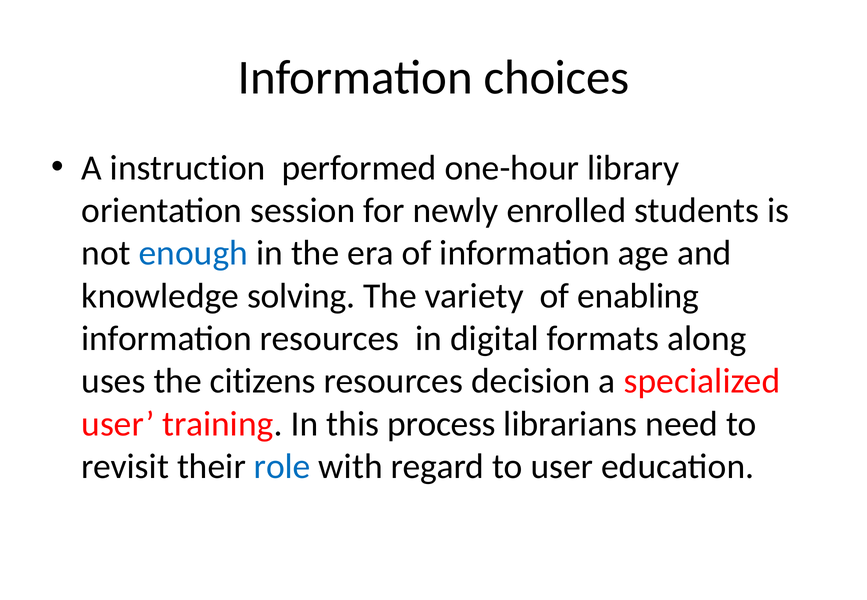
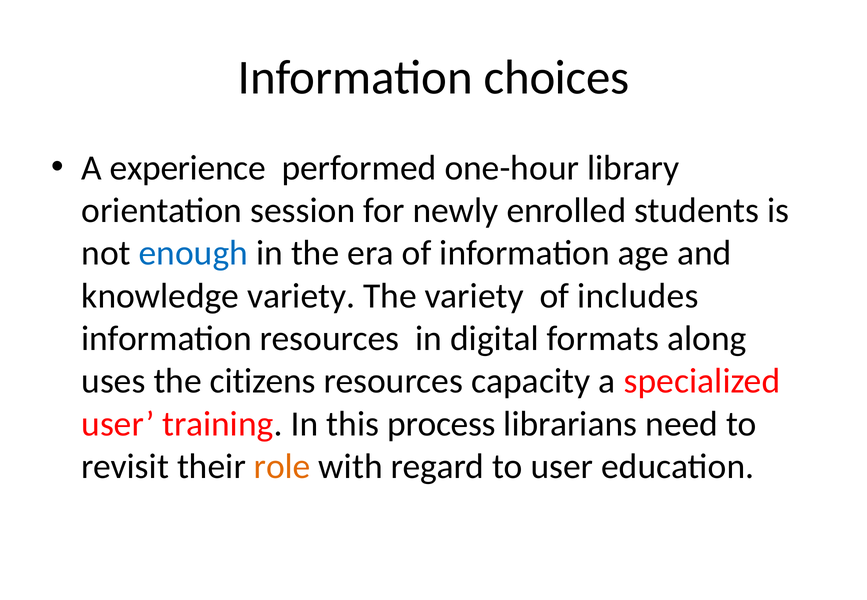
instruction: instruction -> experience (188, 168)
knowledge solving: solving -> variety (301, 296)
enabling: enabling -> includes (638, 296)
decision: decision -> capacity (531, 381)
role colour: blue -> orange (282, 467)
